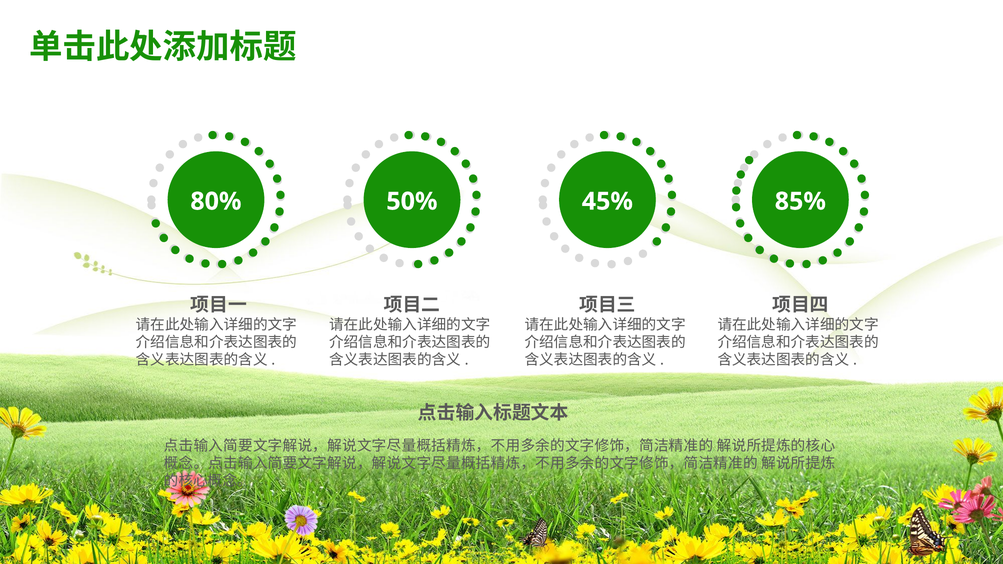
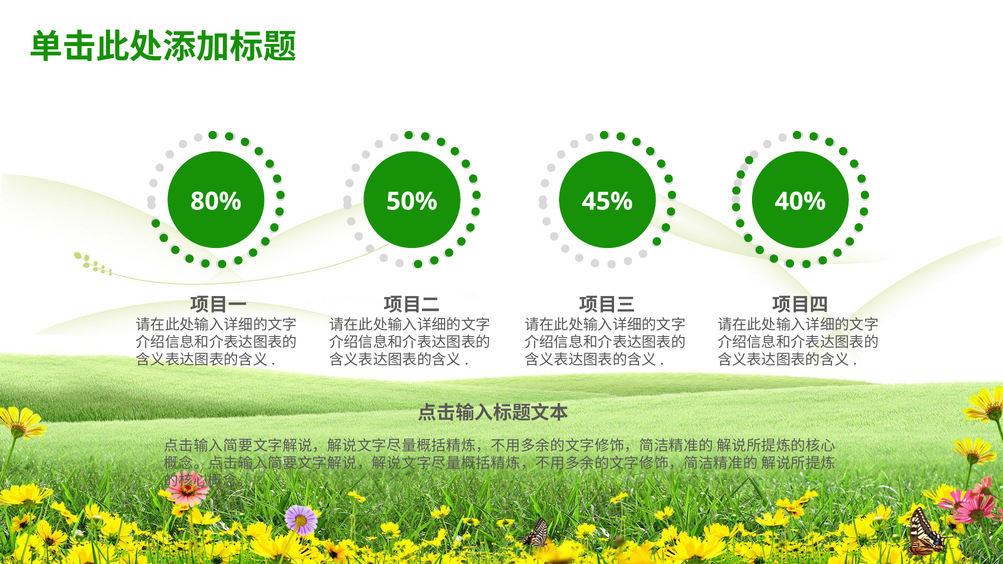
85%: 85% -> 40% (800, 201)
